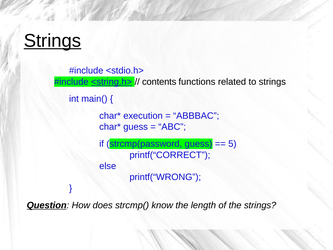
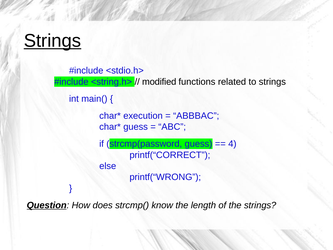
<string.h> underline: present -> none (111, 82)
contents: contents -> modified (159, 82)
5: 5 -> 4 (232, 144)
